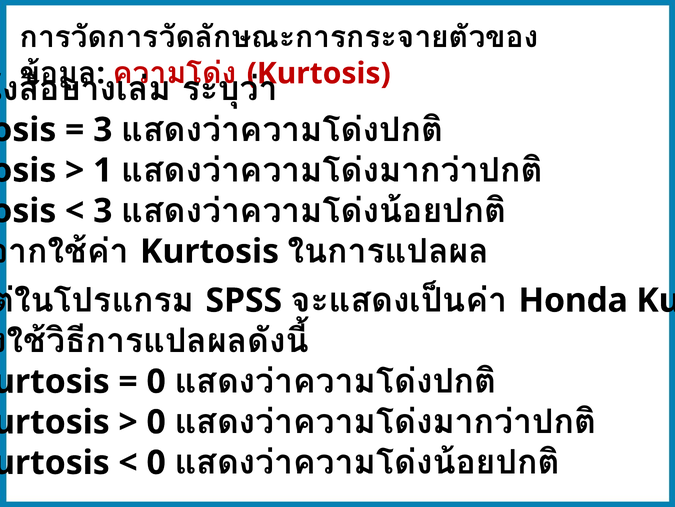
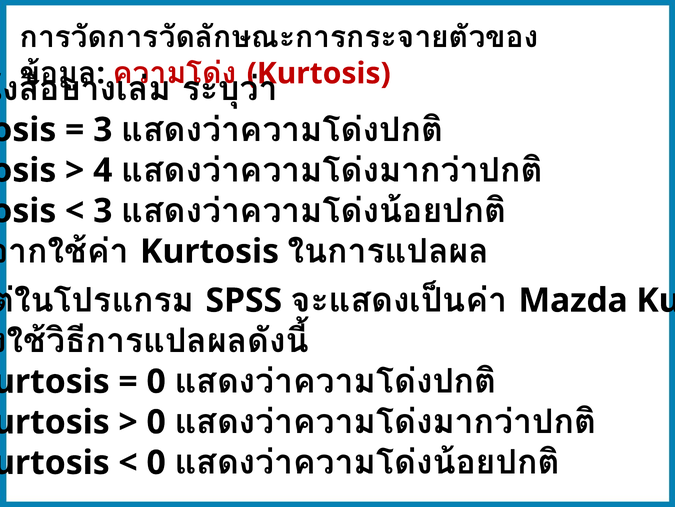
1: 1 -> 4 (103, 170)
Honda: Honda -> Mazda (573, 300)
